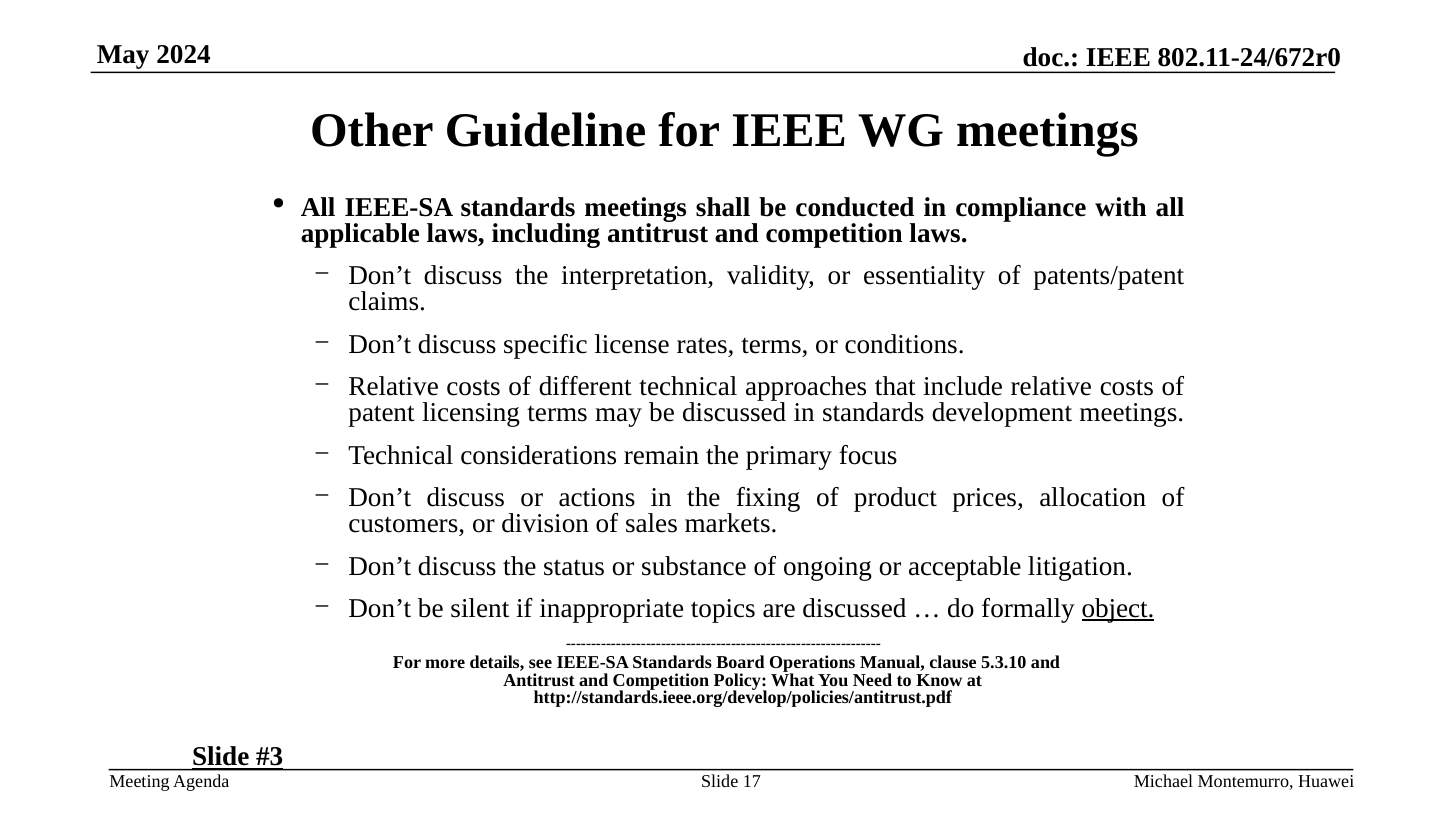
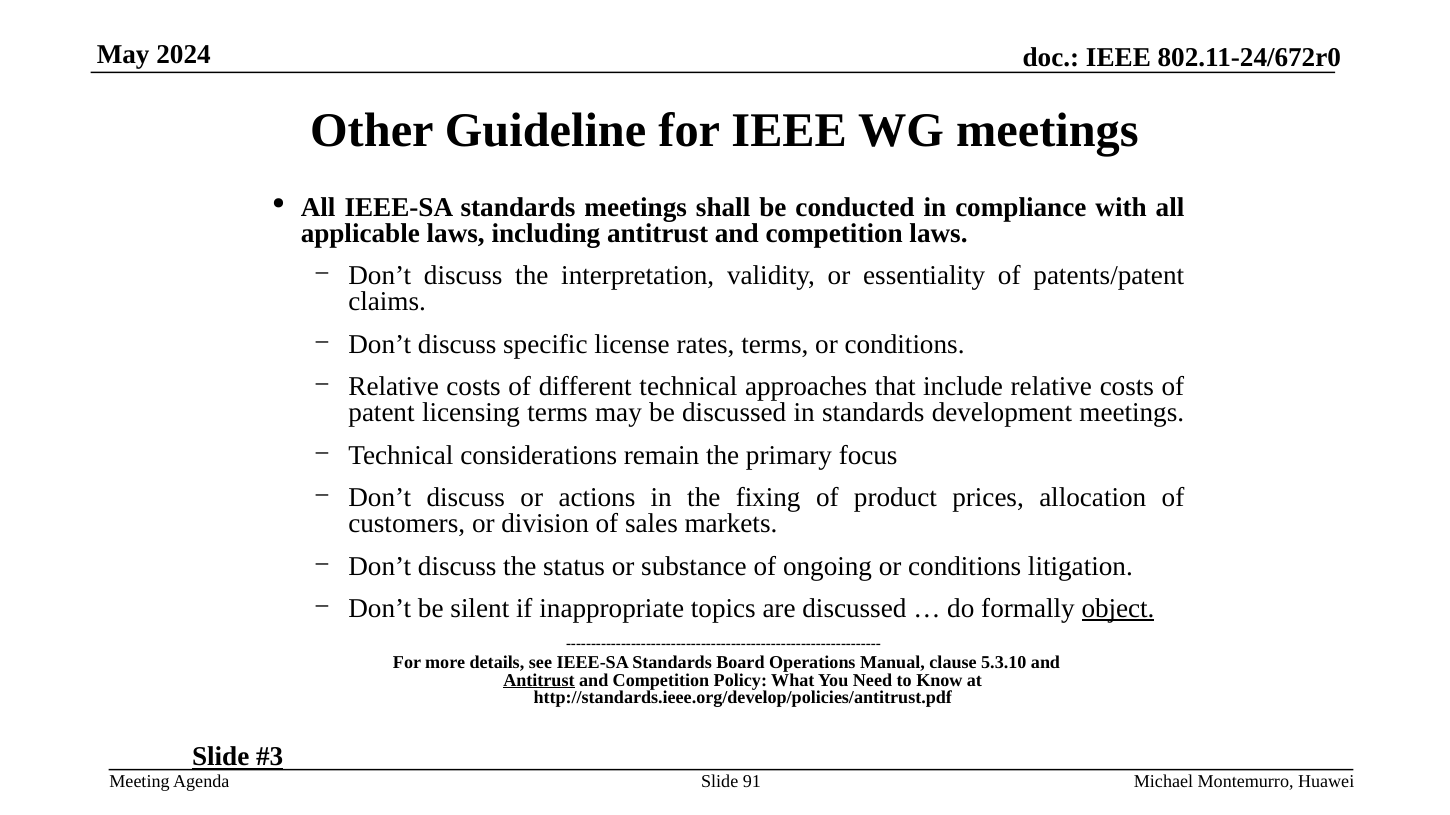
ongoing or acceptable: acceptable -> conditions (965, 567)
Antitrust underline: none -> present (539, 681)
17: 17 -> 91 (752, 782)
